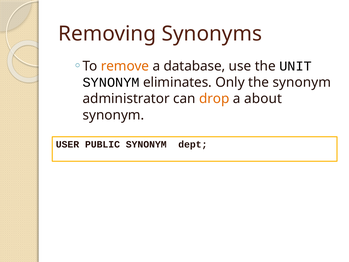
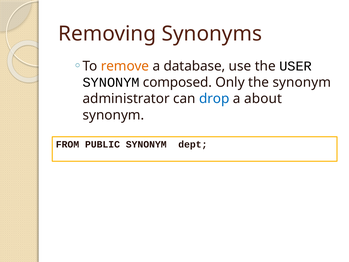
UNIT: UNIT -> USER (296, 66)
eliminates: eliminates -> composed (177, 82)
drop colour: orange -> blue (214, 99)
USER: USER -> FROM (67, 144)
